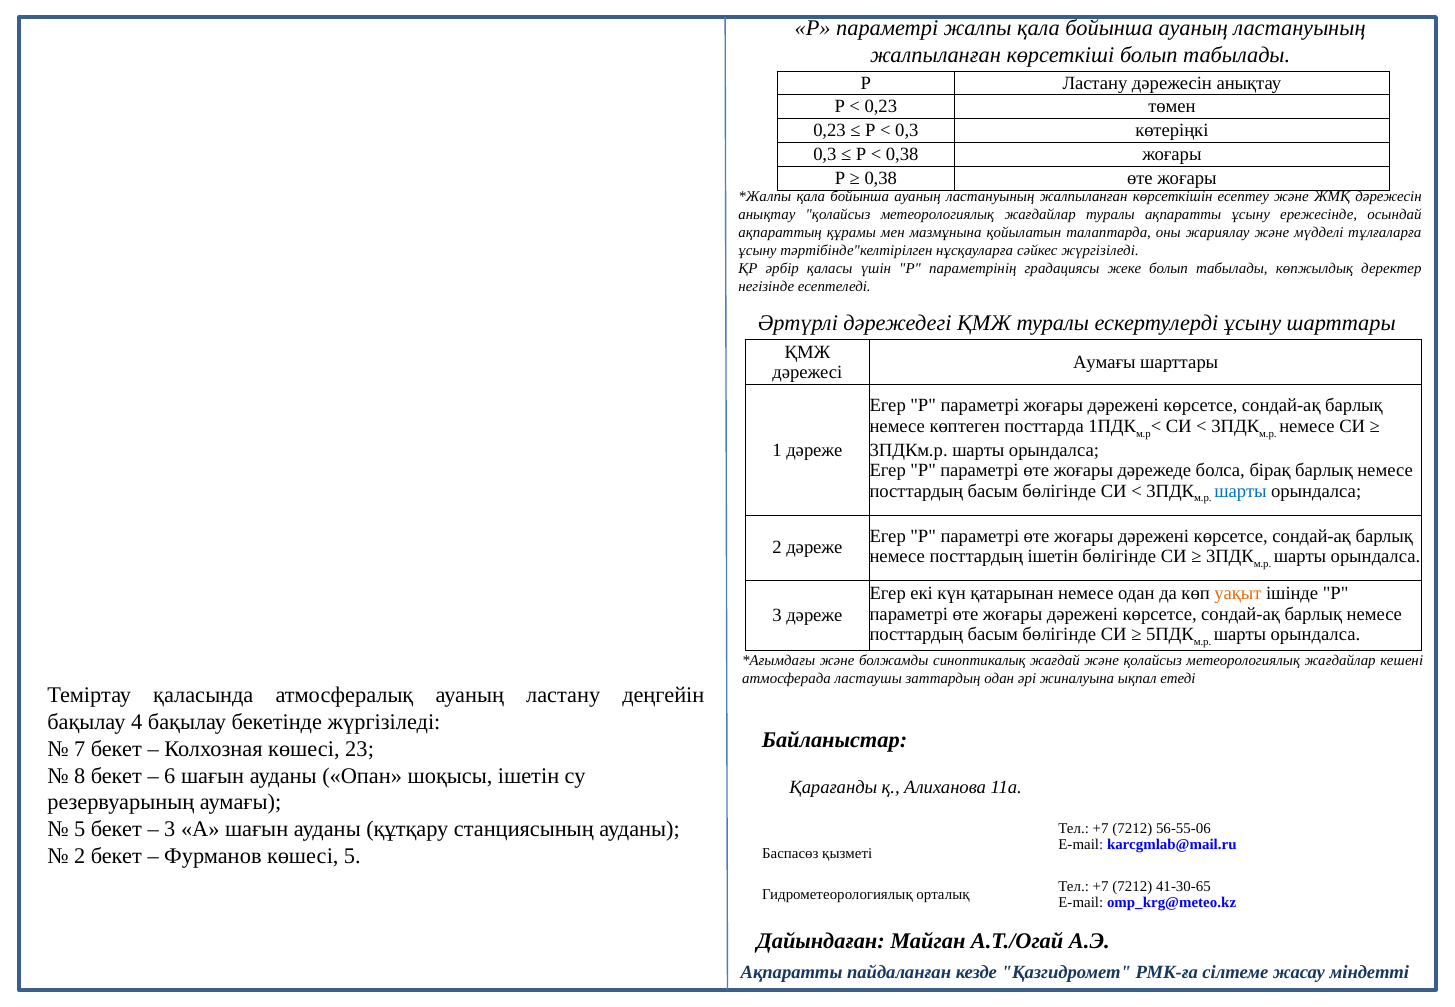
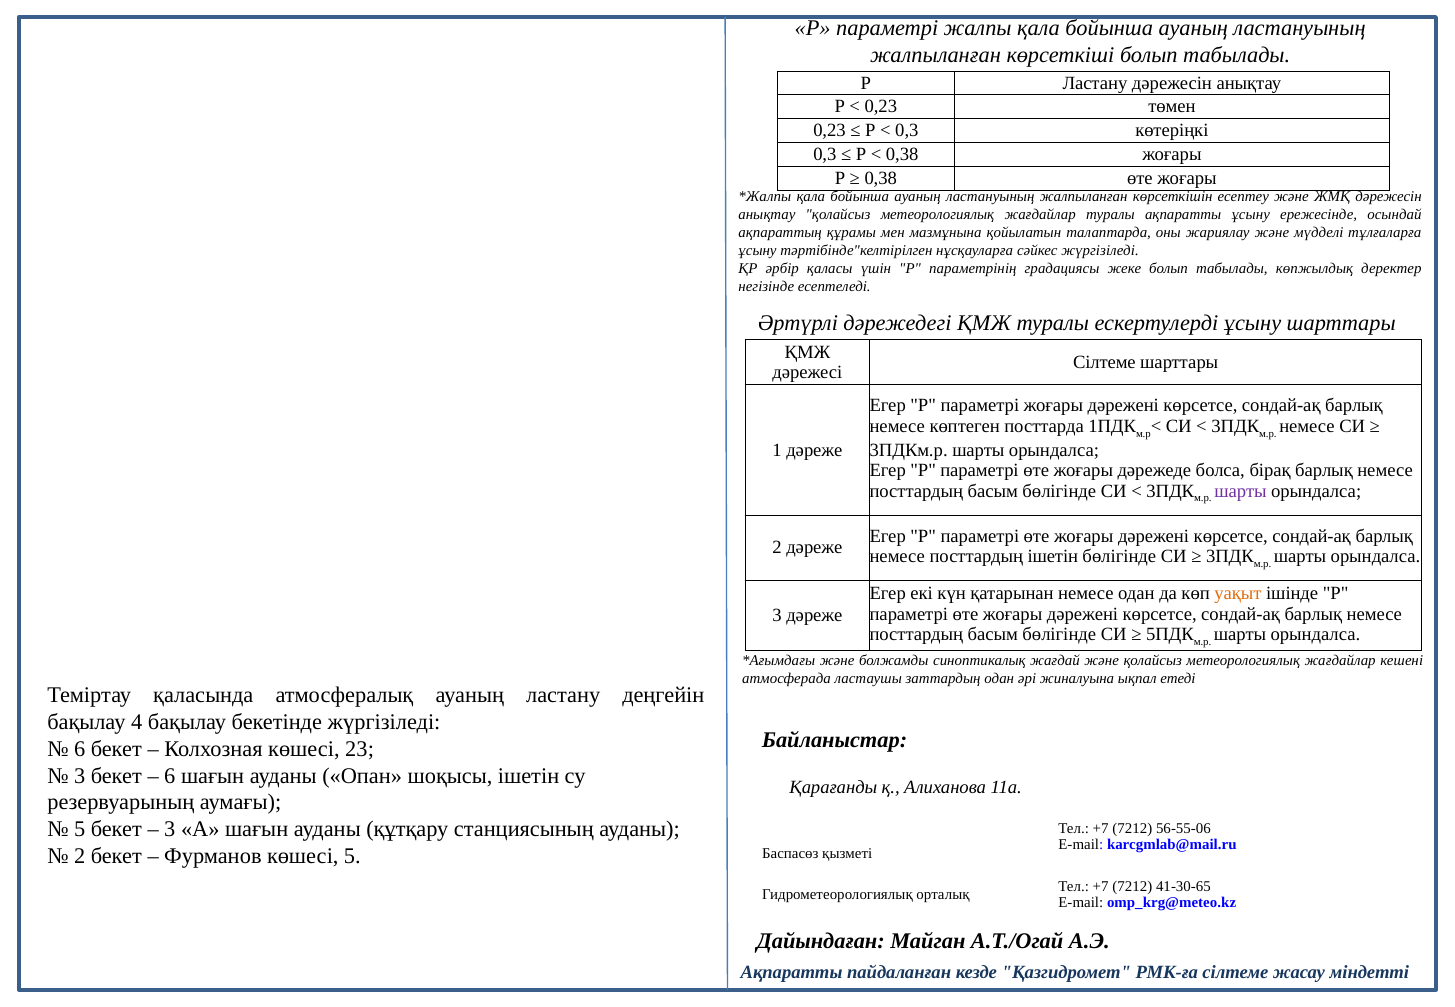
Аумағы: Аумағы -> Сілтеме (1104, 362)
шарты colour: blue -> purple (1240, 491)
7: 7 -> 6 (80, 749)
8: 8 -> 3 (80, 776)
